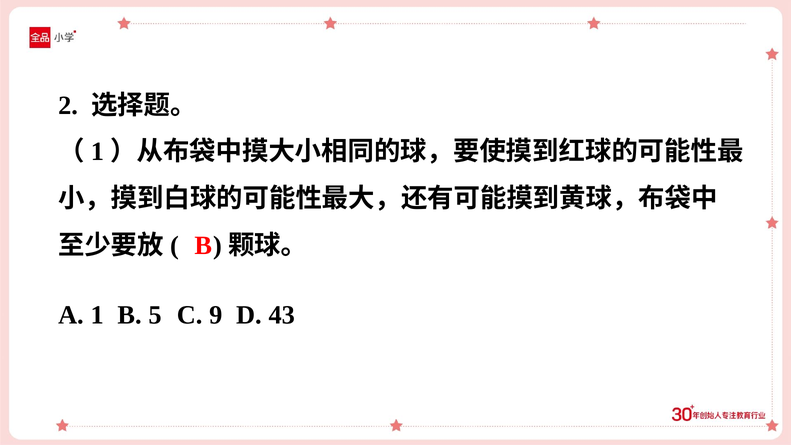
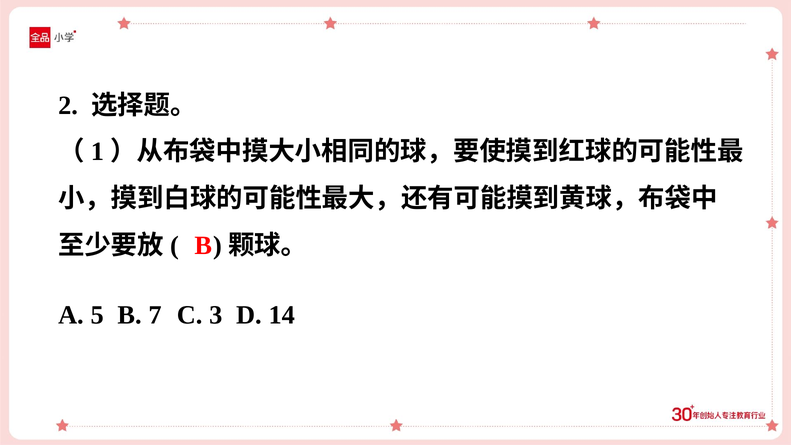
A 1: 1 -> 5 (97, 315)
5: 5 -> 7 (155, 315)
9: 9 -> 3 (216, 315)
43: 43 -> 14 (282, 315)
